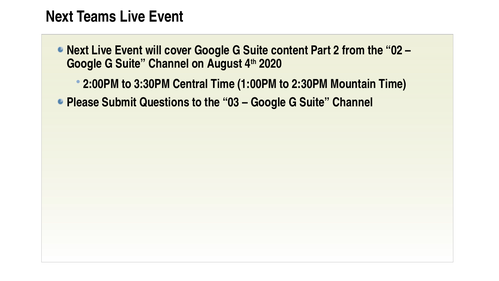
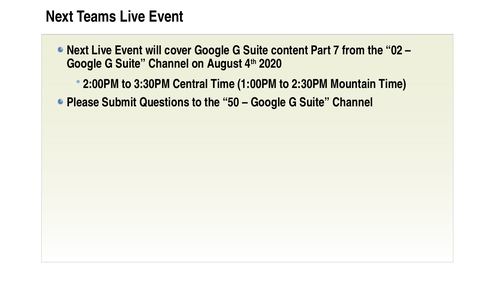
2: 2 -> 7 (336, 50)
03: 03 -> 50 (231, 102)
